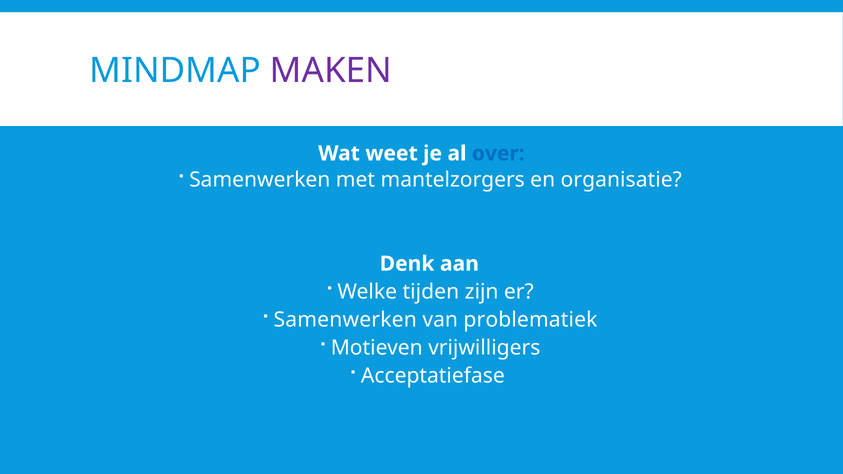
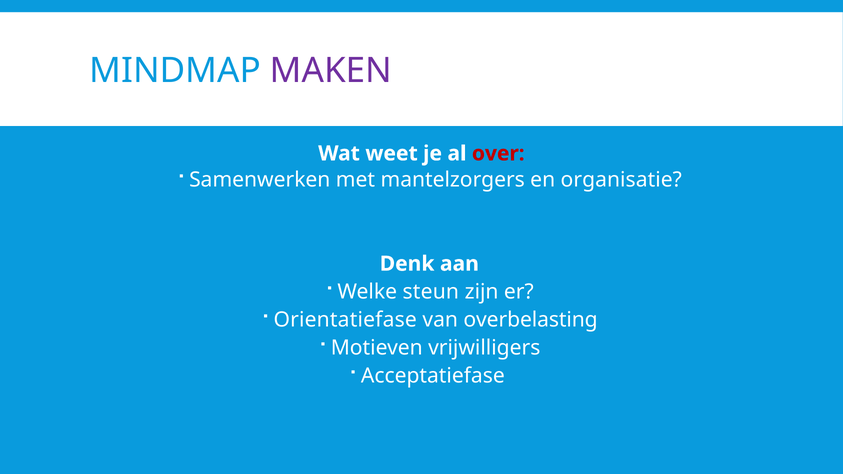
over colour: blue -> red (498, 154)
tijden: tijden -> steun (431, 292)
Samenwerken: Samenwerken -> Orientatiefase (345, 320)
problematiek: problematiek -> overbelasting (531, 320)
